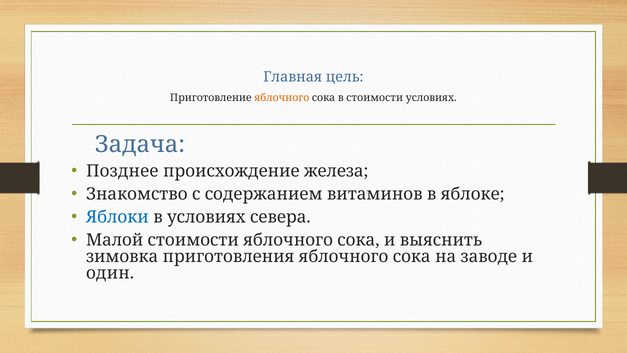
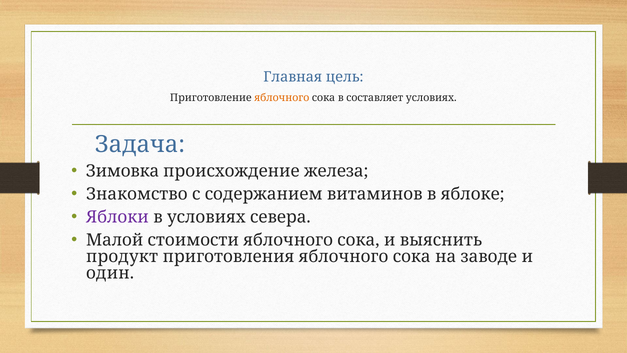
в стоимости: стоимости -> составляет (375, 98)
Позднее: Позднее -> Зимовка (122, 171)
Яблоки colour: blue -> purple (117, 217)
зимовка: зимовка -> продукт (122, 257)
